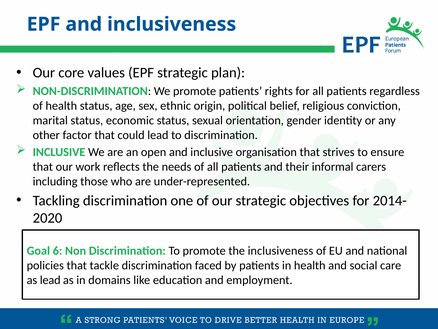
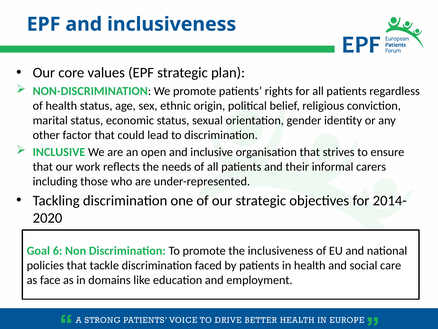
as lead: lead -> face (50, 280)
